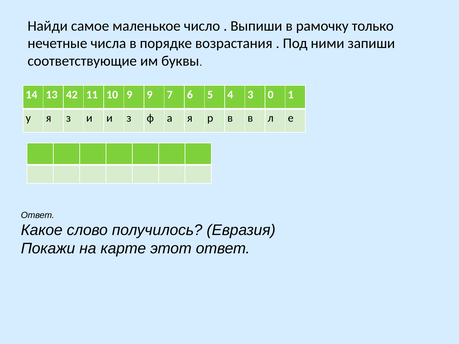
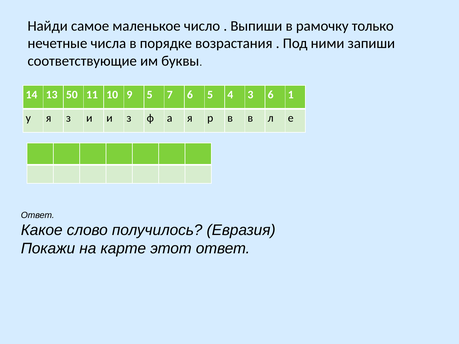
42: 42 -> 50 (72, 95)
9 9: 9 -> 5 (150, 95)
3 0: 0 -> 6 (271, 95)
